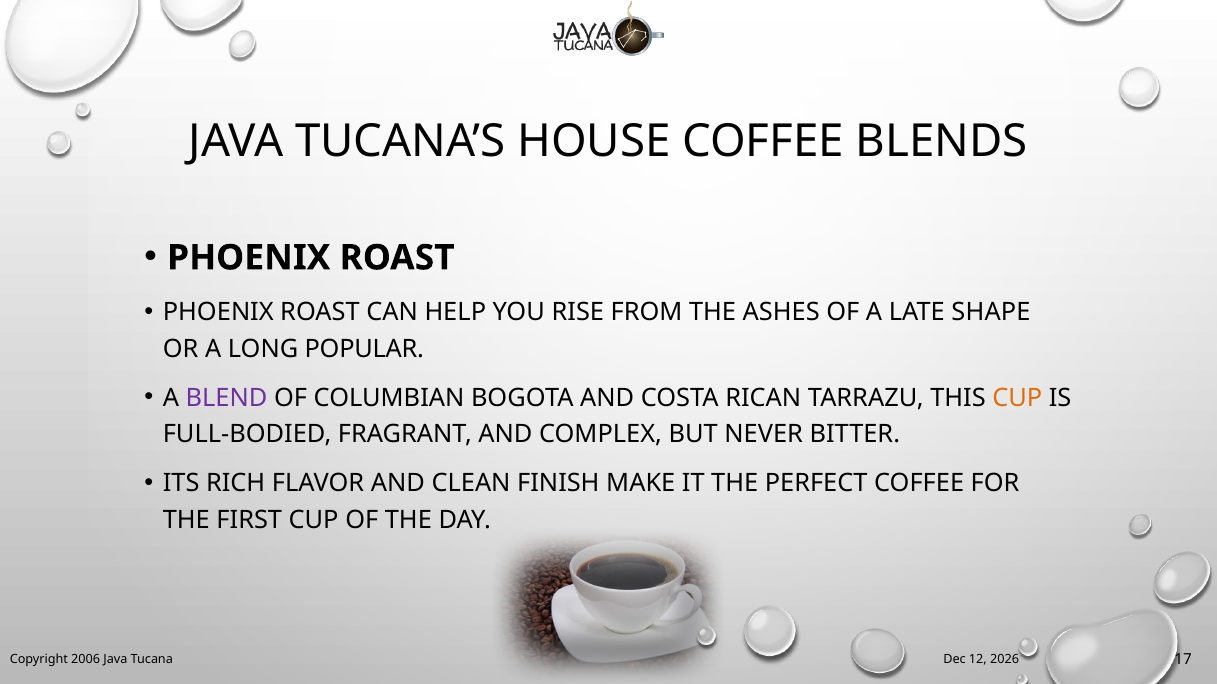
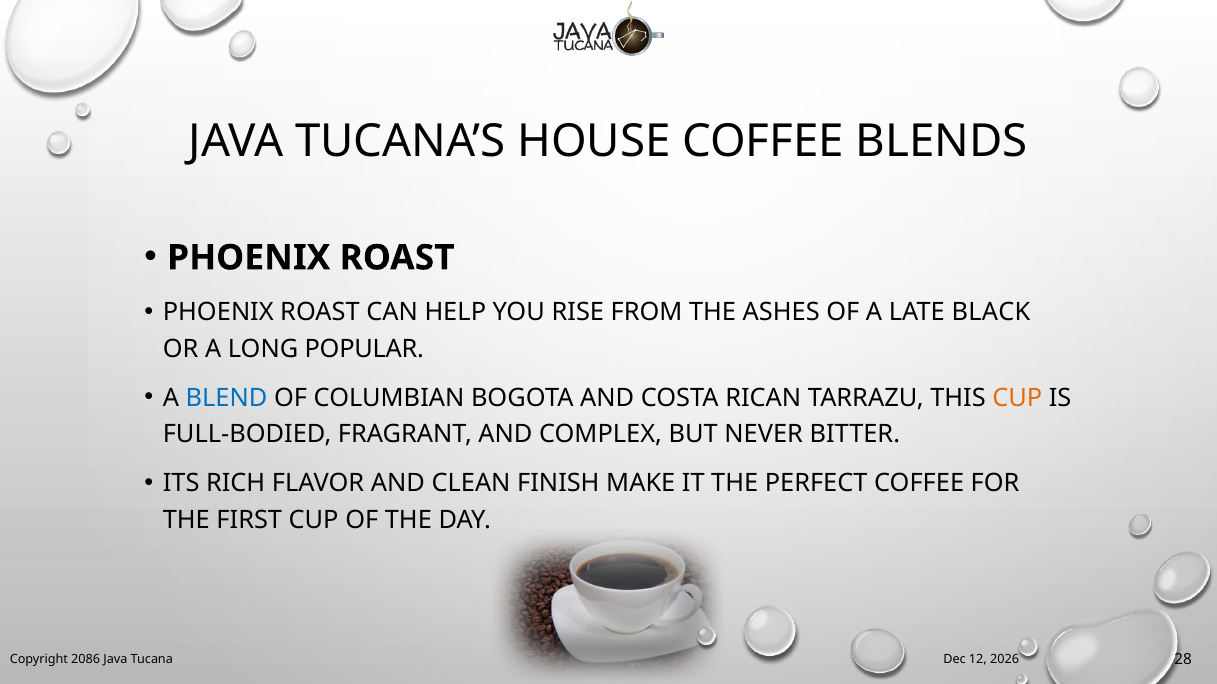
SHAPE: SHAPE -> BLACK (991, 313)
BLEND colour: purple -> blue (226, 398)
2006: 2006 -> 2086 (86, 660)
17: 17 -> 28 (1183, 660)
